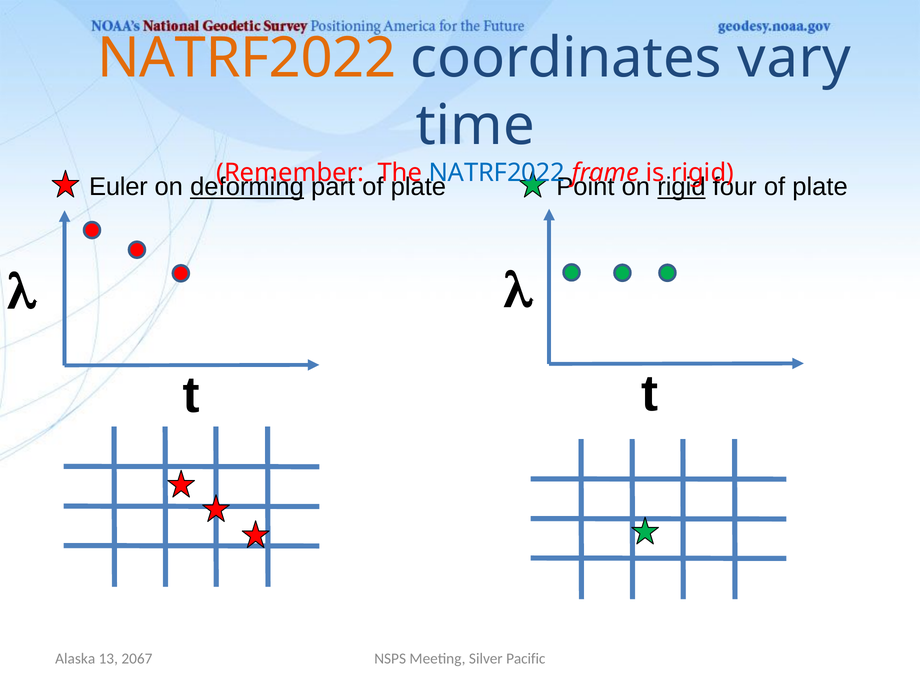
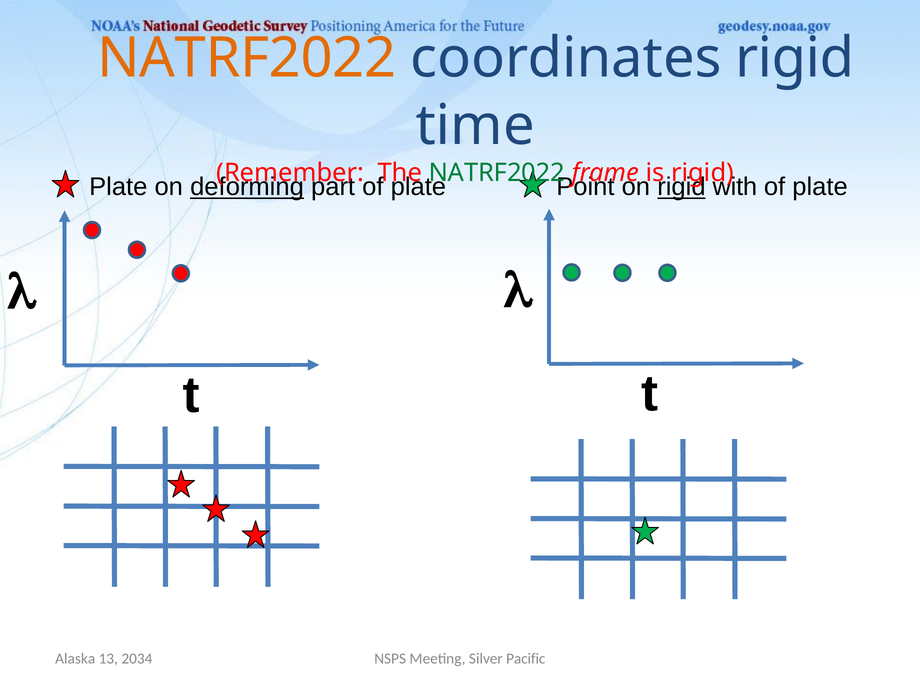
coordinates vary: vary -> rigid (795, 58)
NATRF2022 colour: blue -> green (497, 173)
Euler: Euler -> Plate (118, 187)
four: four -> with (735, 187)
2067: 2067 -> 2034 (137, 659)
